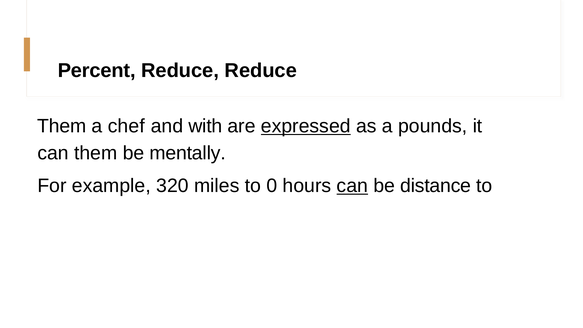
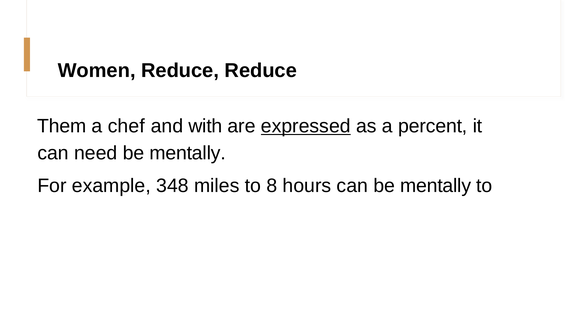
Percent: Percent -> Women (97, 71)
pounds: pounds -> percent (433, 126)
can them: them -> need (96, 153)
320: 320 -> 348 (172, 186)
0: 0 -> 8 (272, 186)
can underline: present -> none (352, 186)
distance: distance -> mentally (436, 186)
